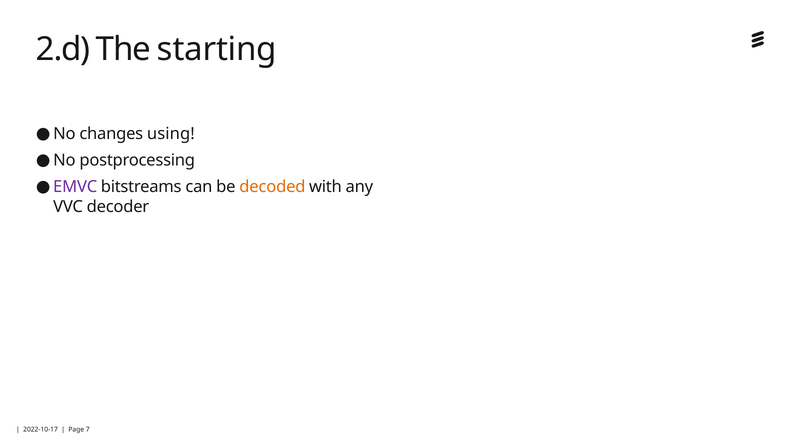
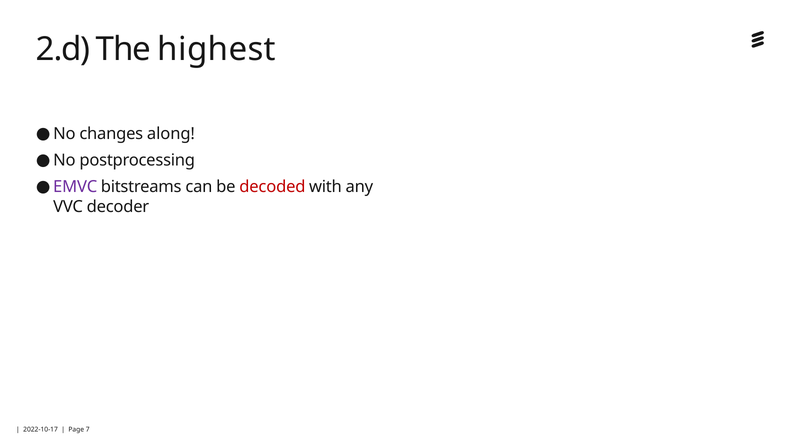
starting: starting -> highest (217, 49)
using: using -> along (171, 134)
decoded colour: orange -> red (272, 187)
